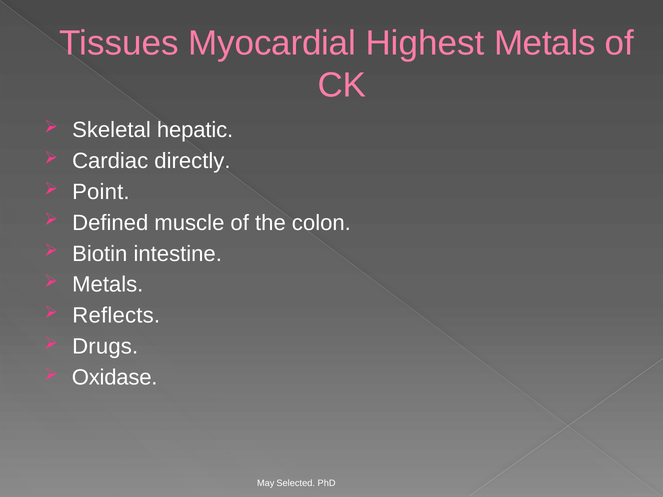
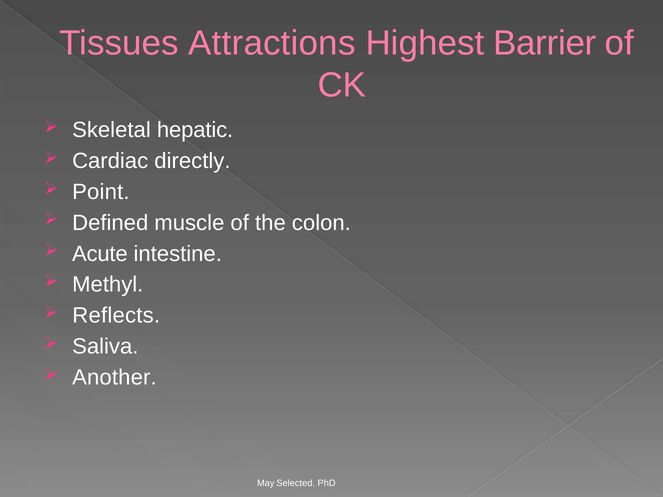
Myocardial: Myocardial -> Attractions (272, 43)
Highest Metals: Metals -> Barrier (545, 43)
Biotin: Biotin -> Acute (100, 254)
Metals: Metals -> Methyl (108, 285)
Drugs: Drugs -> Saliva (105, 347)
Oxidase: Oxidase -> Another (114, 378)
